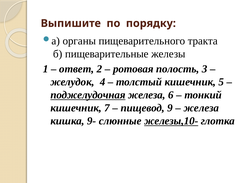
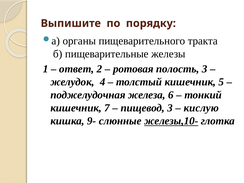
поджелудочная underline: present -> none (88, 95)
пищевод 9: 9 -> 3 (170, 108)
железа: железа -> кислую (201, 108)
